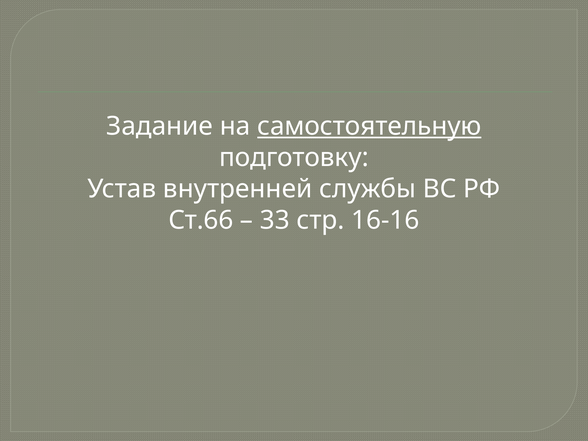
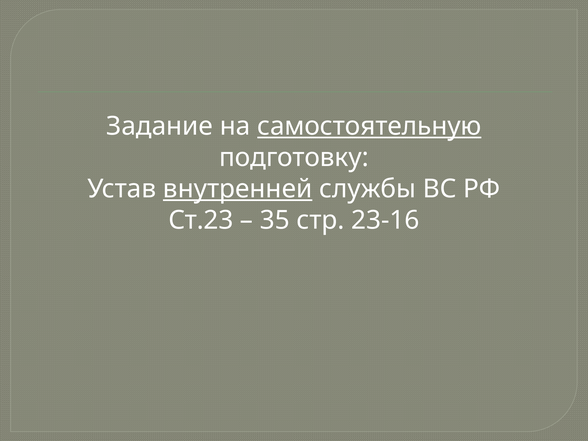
внутренней underline: none -> present (238, 189)
Ст.66: Ст.66 -> Ст.23 (201, 220)
33: 33 -> 35 (275, 220)
16-16: 16-16 -> 23-16 (385, 220)
